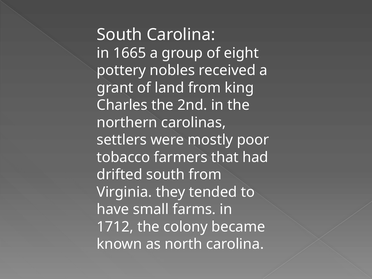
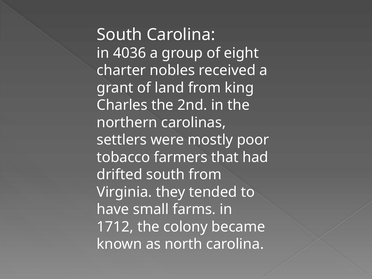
1665: 1665 -> 4036 (130, 53)
pottery: pottery -> charter (121, 70)
